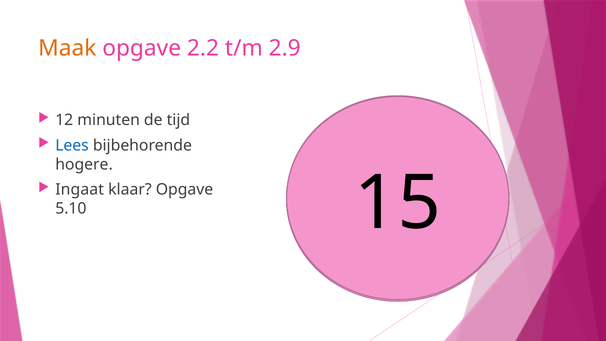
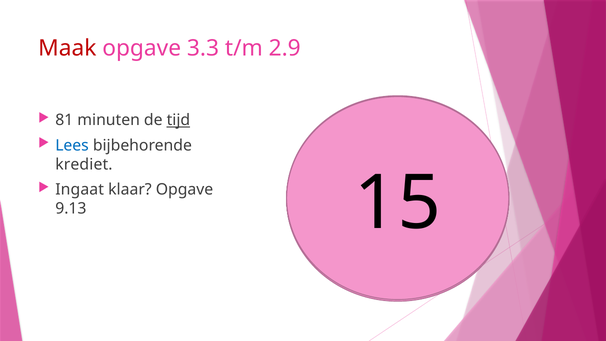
Maak colour: orange -> red (67, 48)
2.2: 2.2 -> 3.3 (203, 48)
12: 12 -> 81 (64, 120)
tijd underline: none -> present (178, 120)
hogere: hogere -> krediet (84, 164)
5.10: 5.10 -> 9.13 (71, 209)
